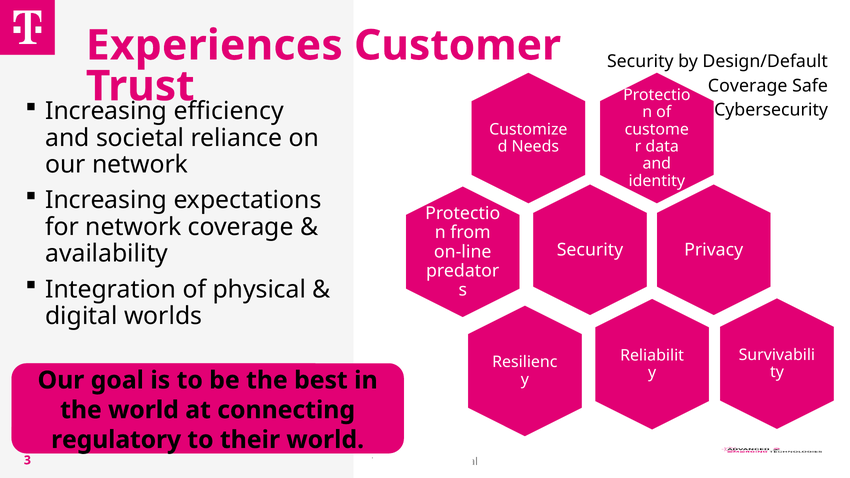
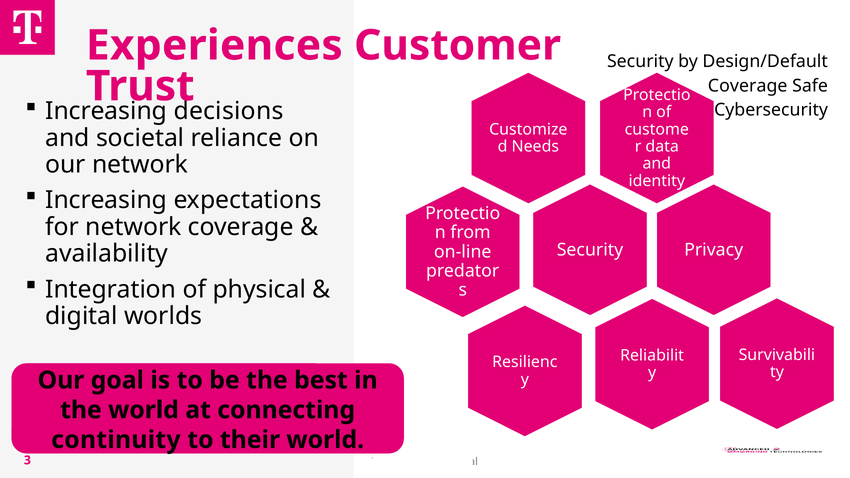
efficiency: efficiency -> decisions (229, 111)
regulatory: regulatory -> continuity (116, 440)
